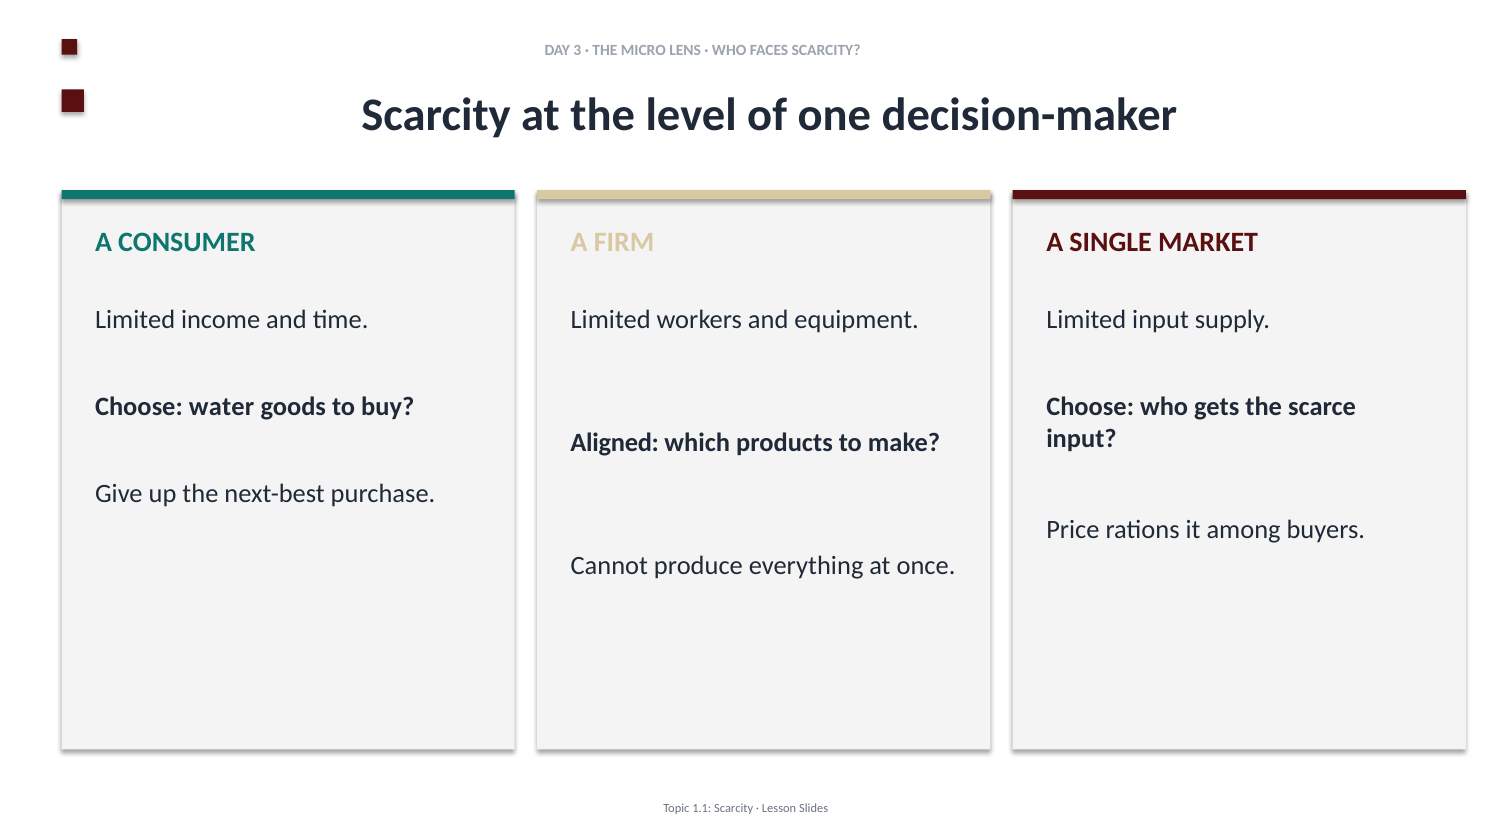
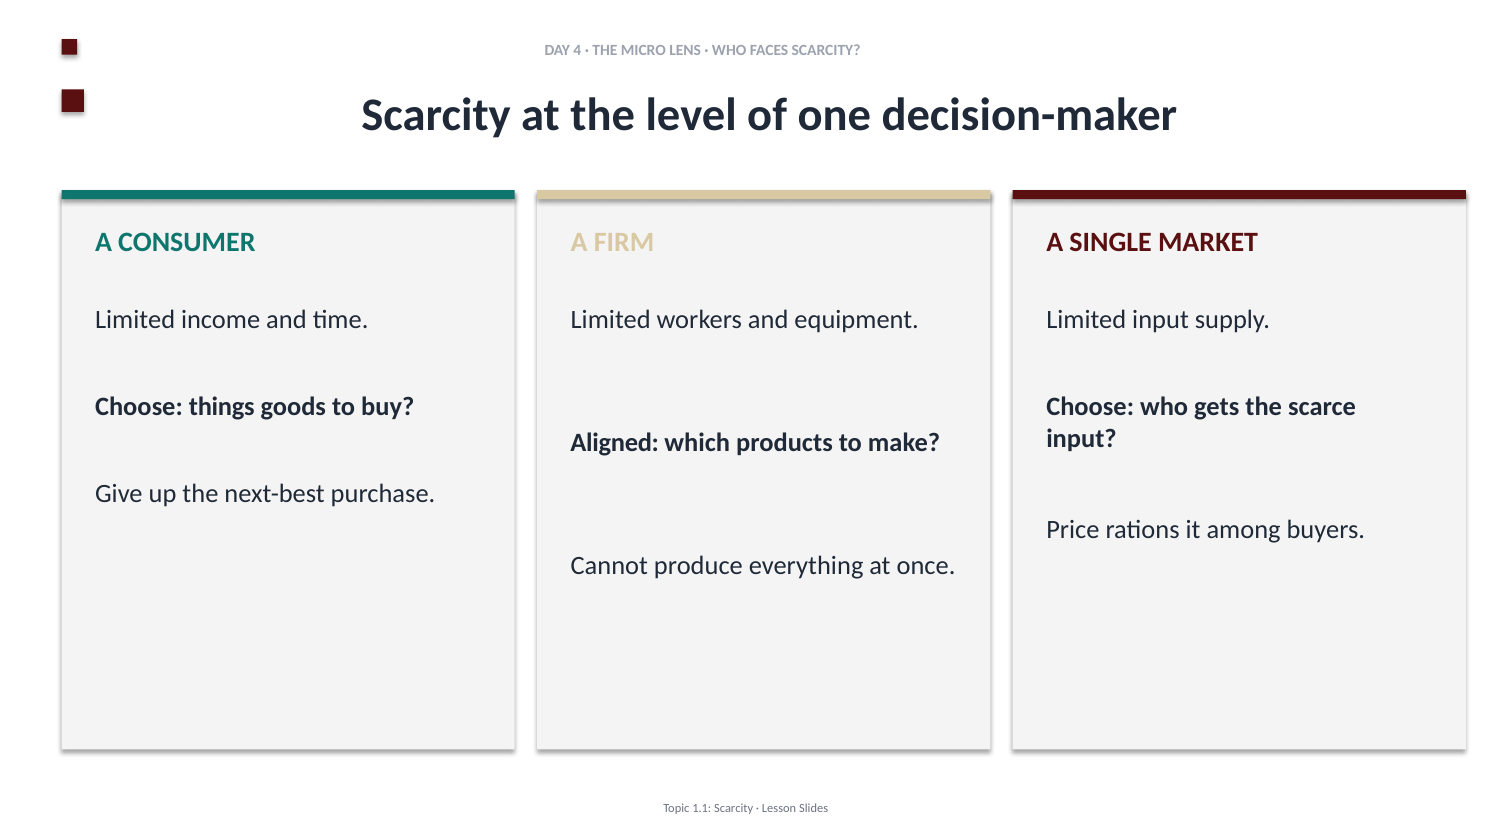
3: 3 -> 4 (577, 51)
water: water -> things (222, 407)
